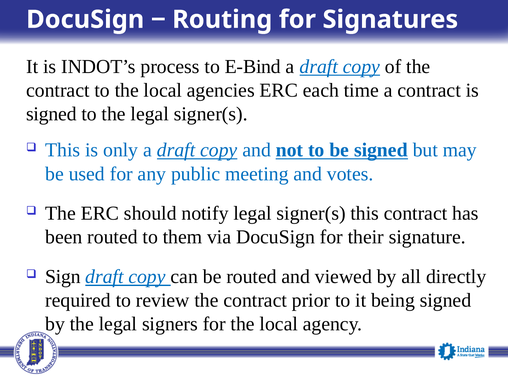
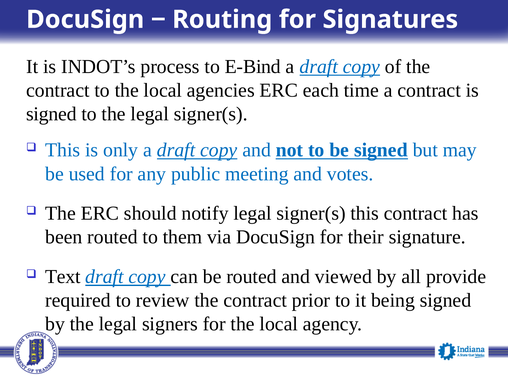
Sign: Sign -> Text (63, 277)
directly: directly -> provide (456, 277)
